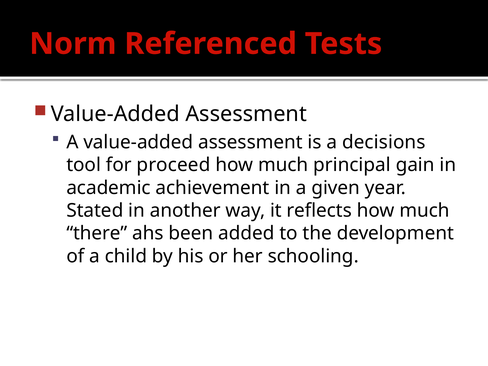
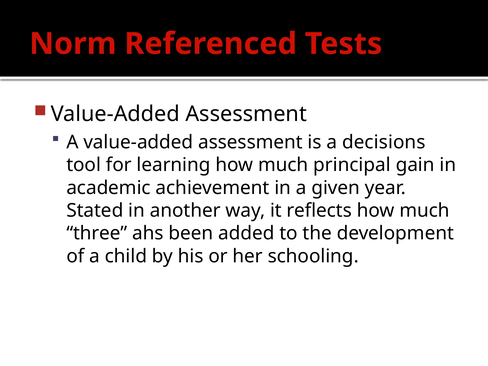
proceed: proceed -> learning (174, 165)
there: there -> three (97, 233)
